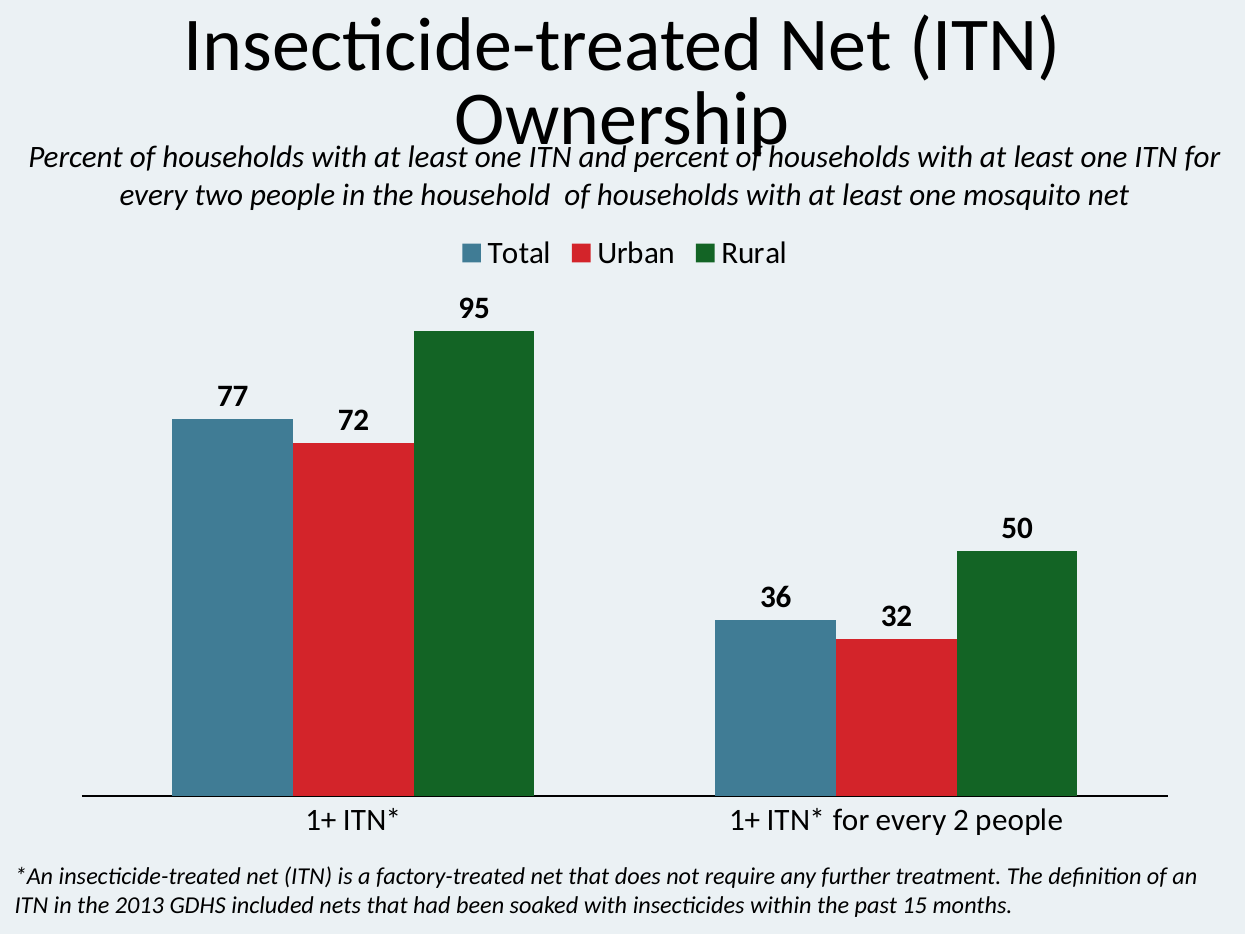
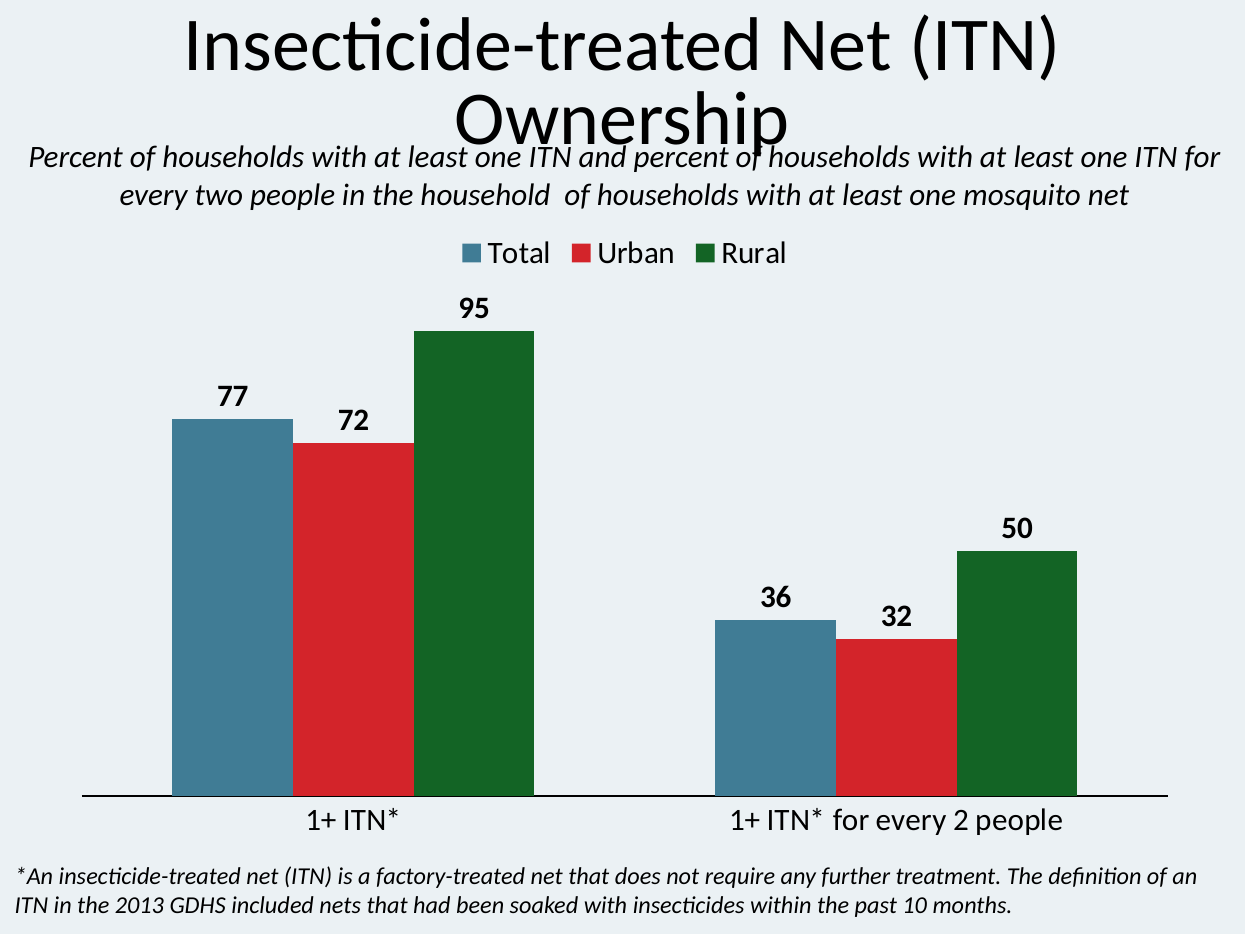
15: 15 -> 10 (915, 906)
